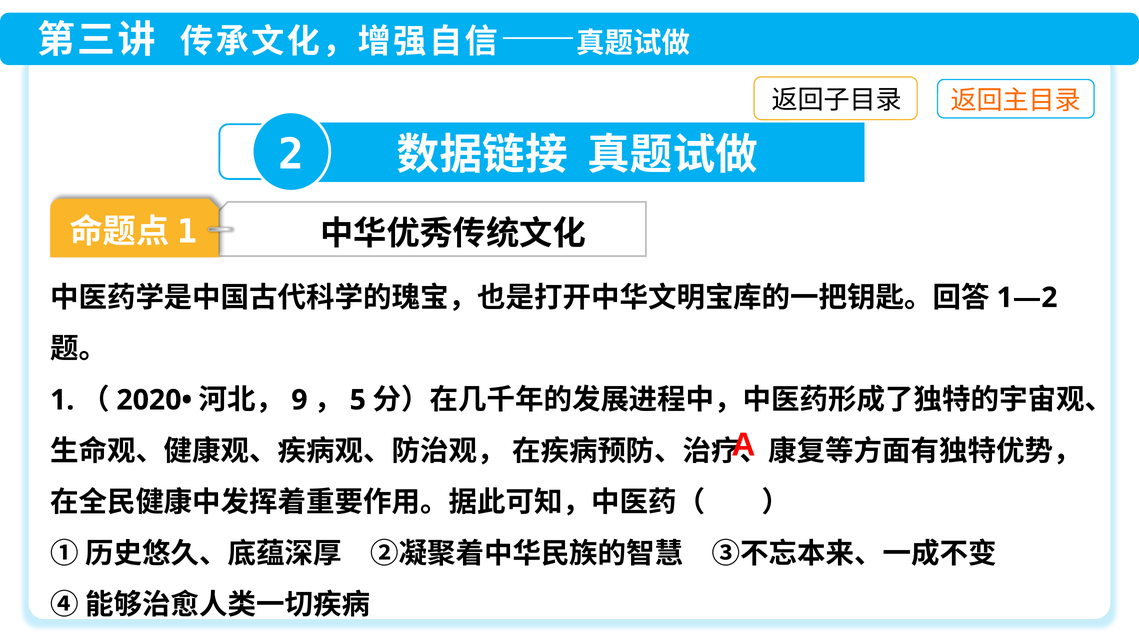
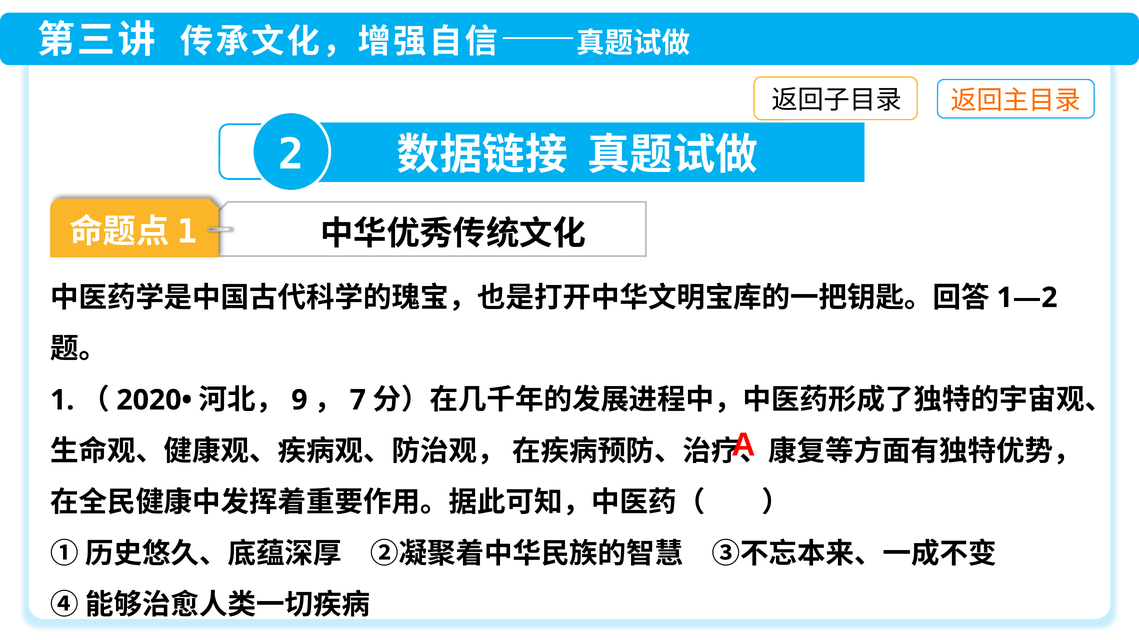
5: 5 -> 7 (358, 400)
